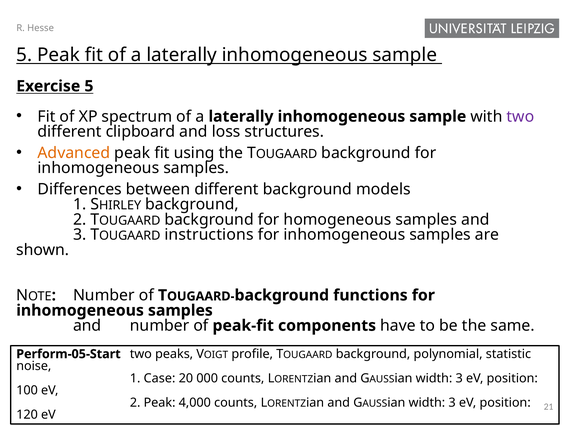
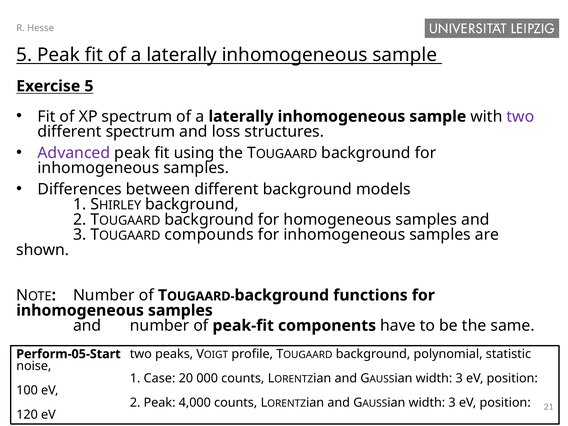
different clipboard: clipboard -> spectrum (141, 132)
Advanced colour: orange -> purple (74, 153)
instructions: instructions -> compounds (209, 235)
